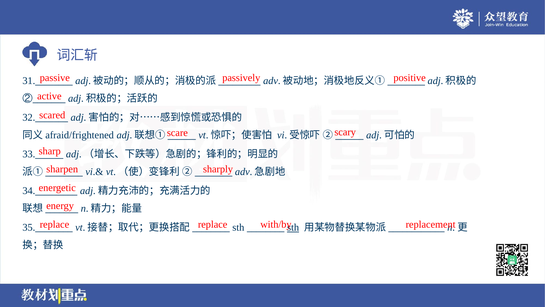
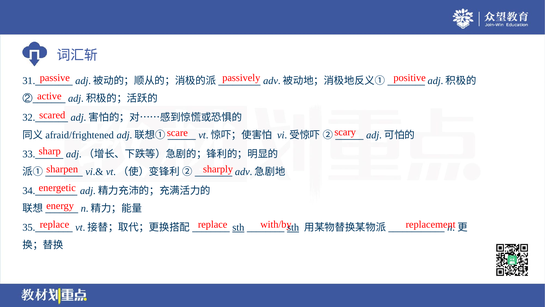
sth underline: none -> present (238, 227)
